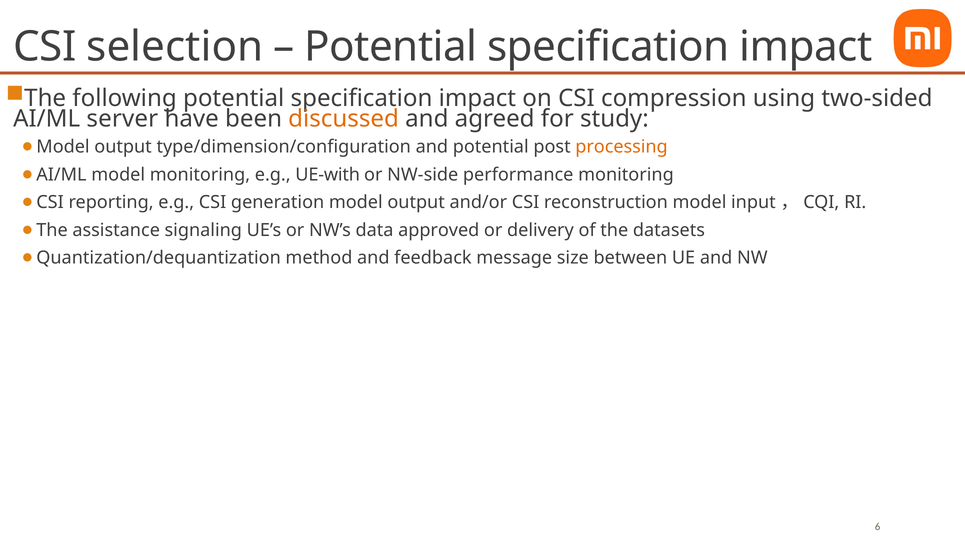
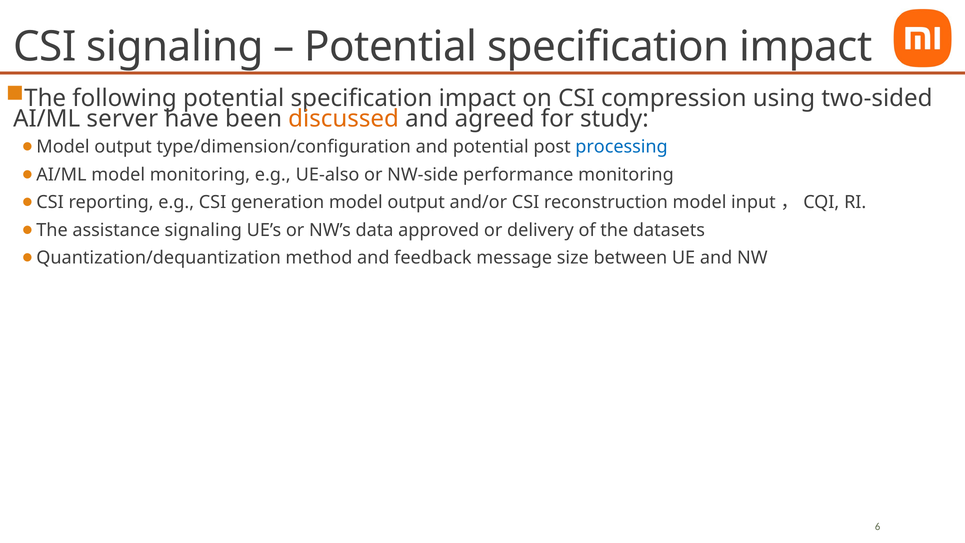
CSI selection: selection -> signaling (175, 47)
processing colour: orange -> blue (622, 147)
UE-with: UE-with -> UE-also (328, 175)
